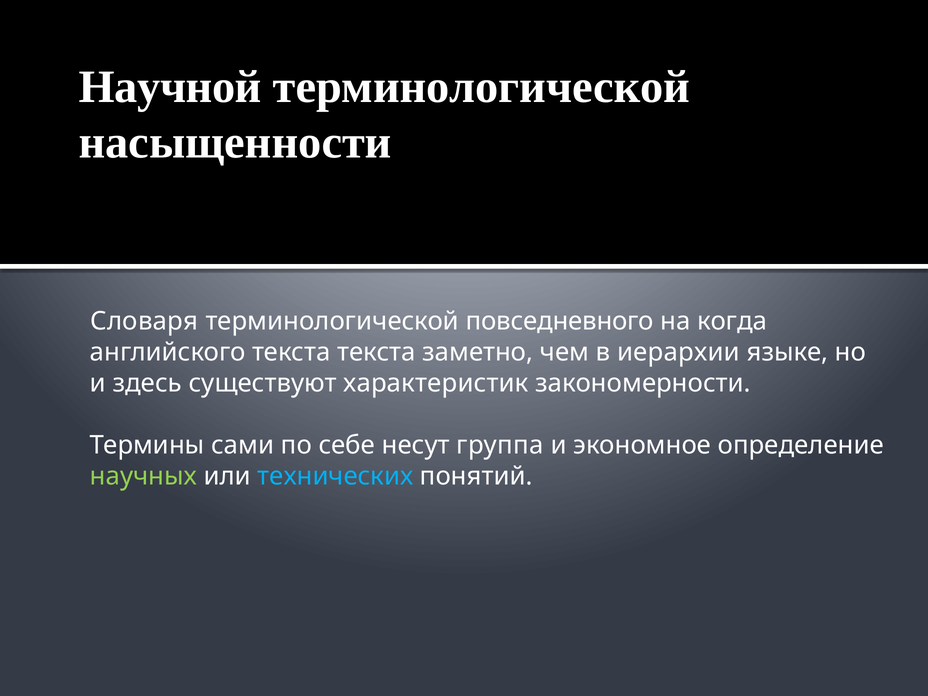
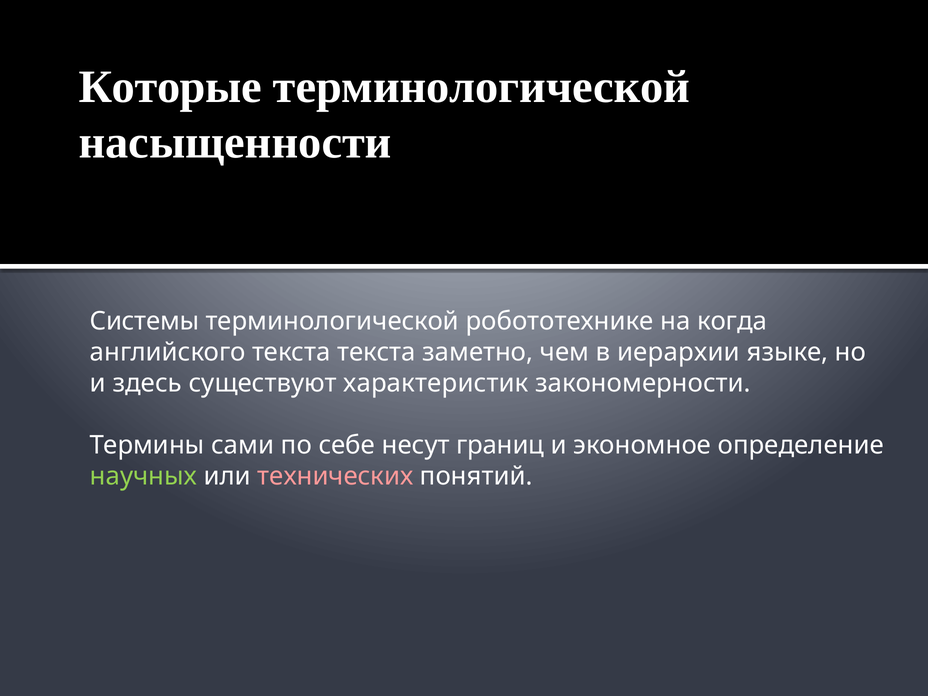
Научной: Научной -> Которые (170, 87)
Словаря: Словаря -> Системы (145, 321)
повседневного: повседневного -> робототехнике (560, 321)
группа: группа -> границ (500, 445)
технических colour: light blue -> pink (335, 476)
